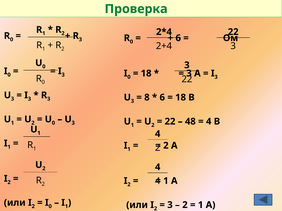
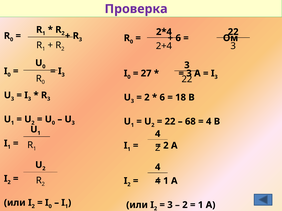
Проверка colour: green -> purple (136, 9)
18: 18 -> 27 (146, 73)
8: 8 -> 2 (147, 98)
48: 48 -> 68 (190, 122)
